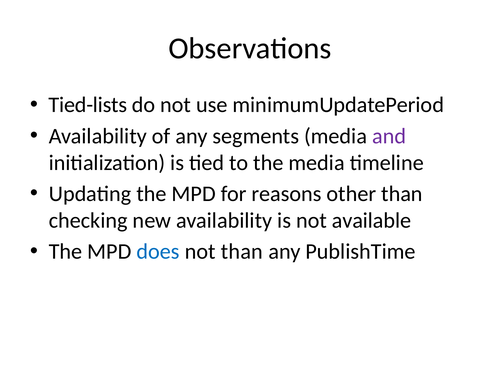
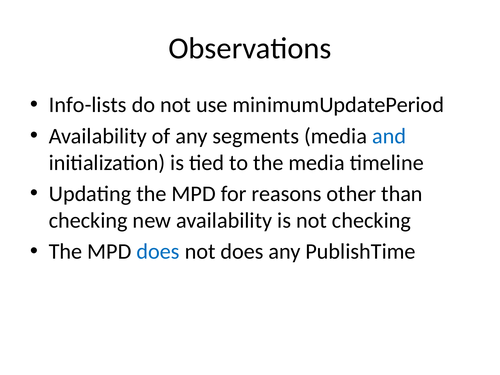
Tied-lists: Tied-lists -> Info-lists (88, 105)
and colour: purple -> blue (389, 136)
not available: available -> checking (371, 220)
not than: than -> does (242, 252)
